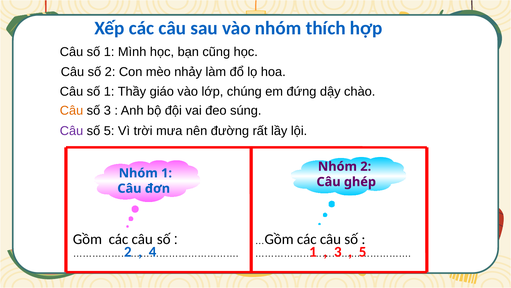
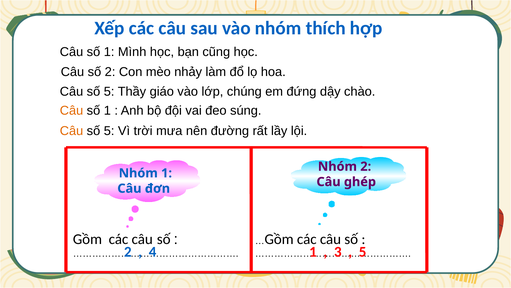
1: 1 -> 5 (109, 91)
3: 3 -> 1 (107, 110)
Câu colour: purple -> orange (72, 131)
